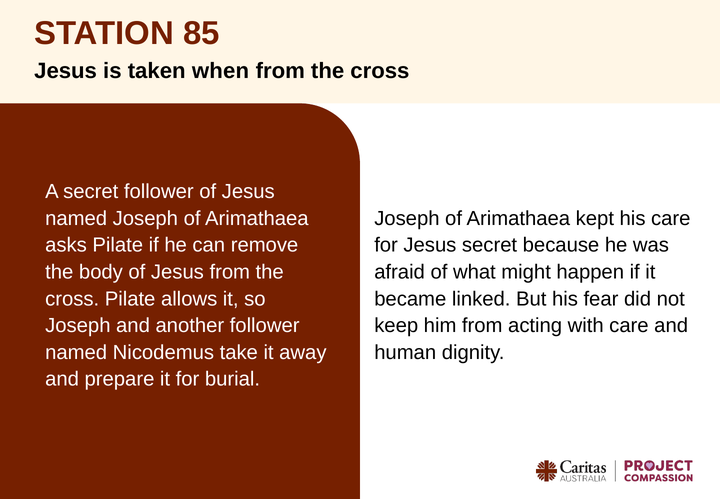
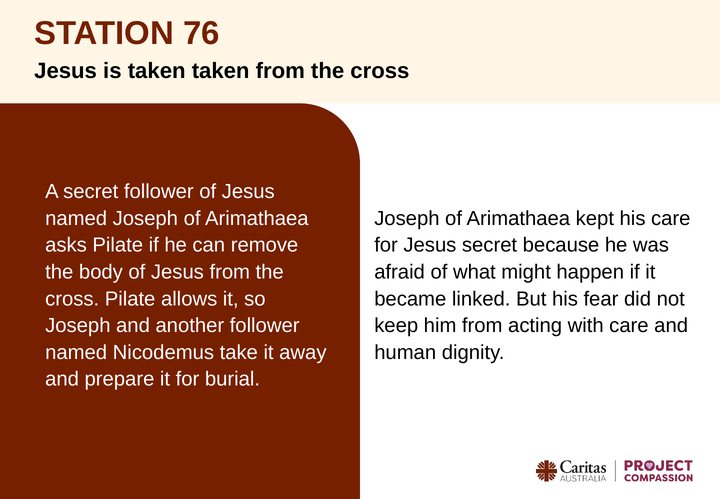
85: 85 -> 76 (201, 33)
taken when: when -> taken (221, 71)
